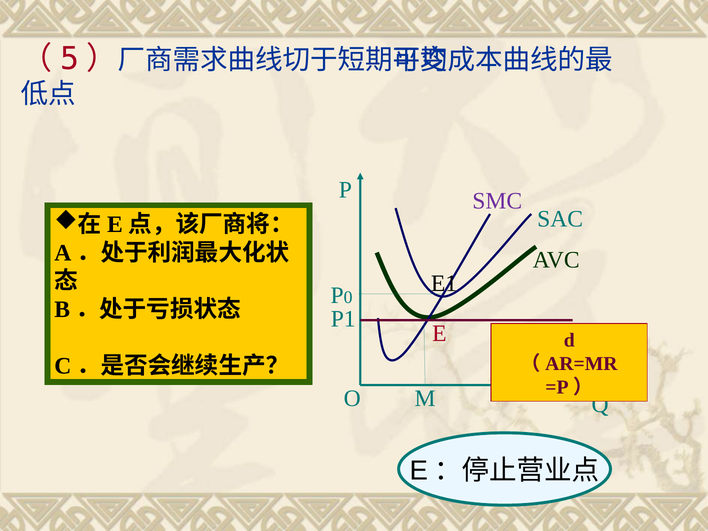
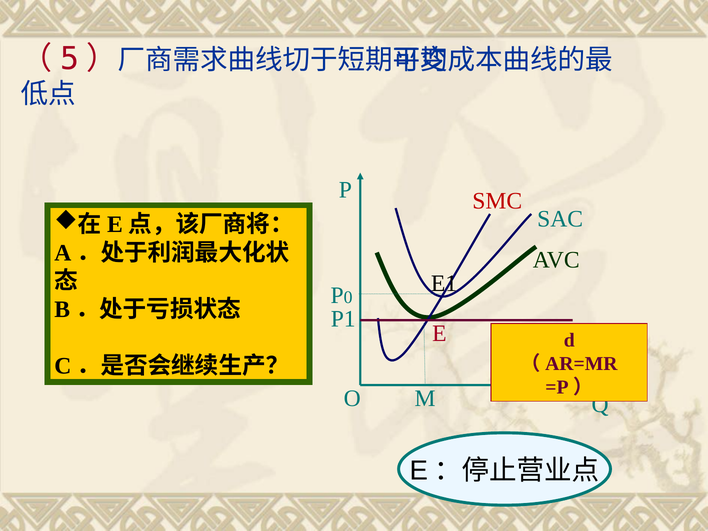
SMC colour: purple -> red (497, 201)
